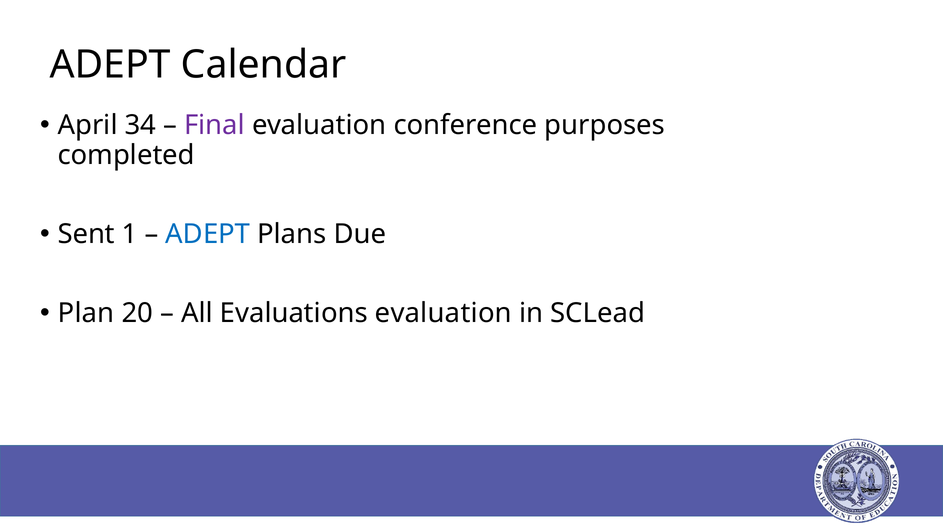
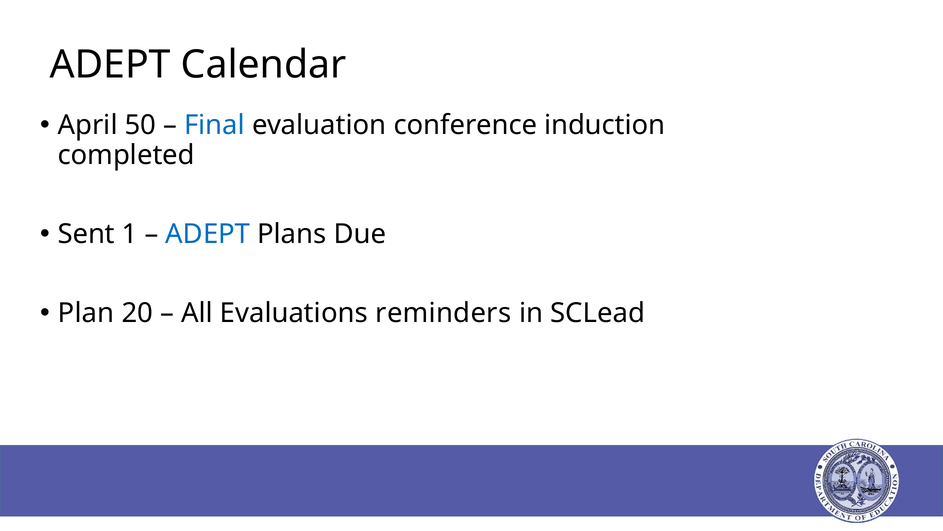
34: 34 -> 50 (140, 125)
Final colour: purple -> blue (215, 125)
purposes: purposes -> induction (605, 125)
Evaluations evaluation: evaluation -> reminders (443, 313)
